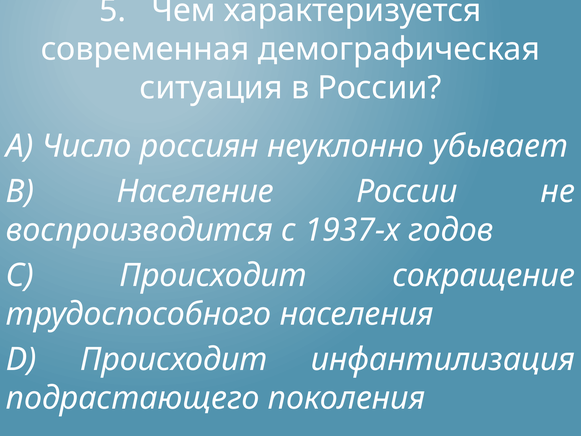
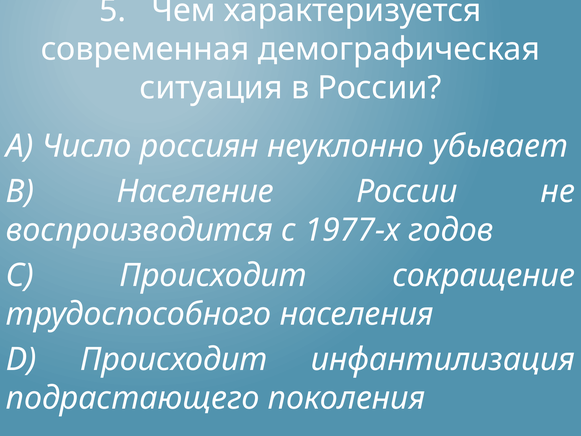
1937-х: 1937-х -> 1977-х (352, 230)
